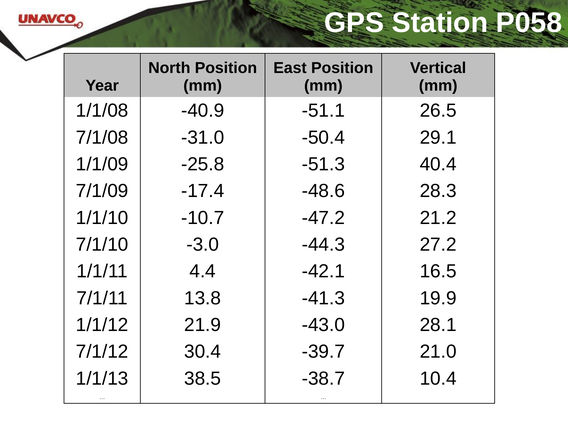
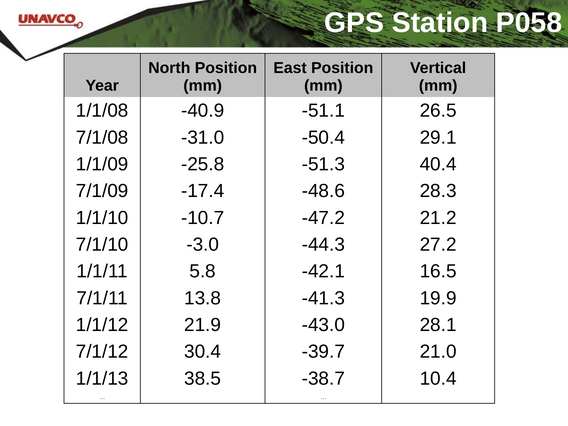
4.4: 4.4 -> 5.8 (203, 271)
